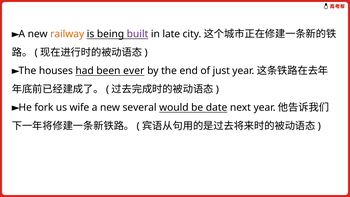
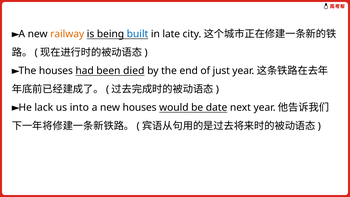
built colour: purple -> blue (137, 34)
ever: ever -> died (134, 71)
fork: fork -> lack (44, 108)
wife: wife -> into (79, 108)
new several: several -> houses (140, 108)
